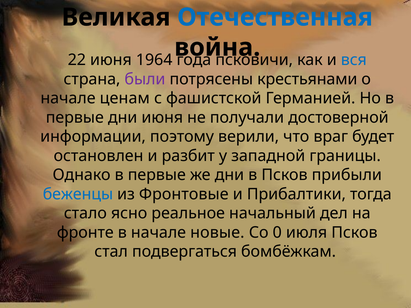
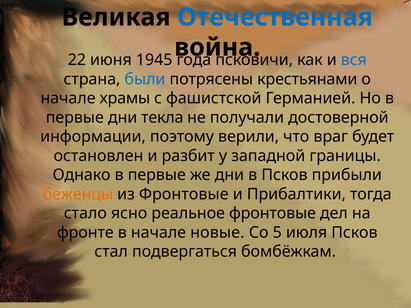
1964: 1964 -> 1945 (154, 60)
были colour: purple -> blue (145, 79)
ценам: ценам -> храмы (125, 98)
дни июня: июня -> текла (162, 118)
беженцы colour: blue -> orange (78, 194)
реальное начальный: начальный -> фронтовые (273, 214)
0: 0 -> 5 (277, 233)
